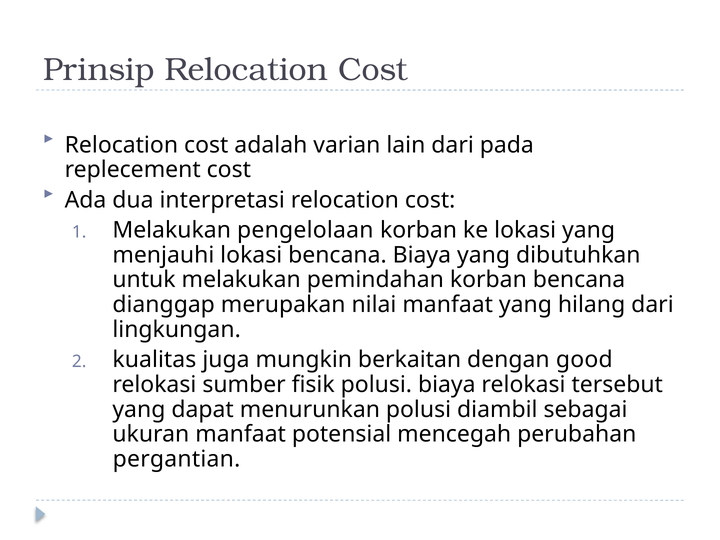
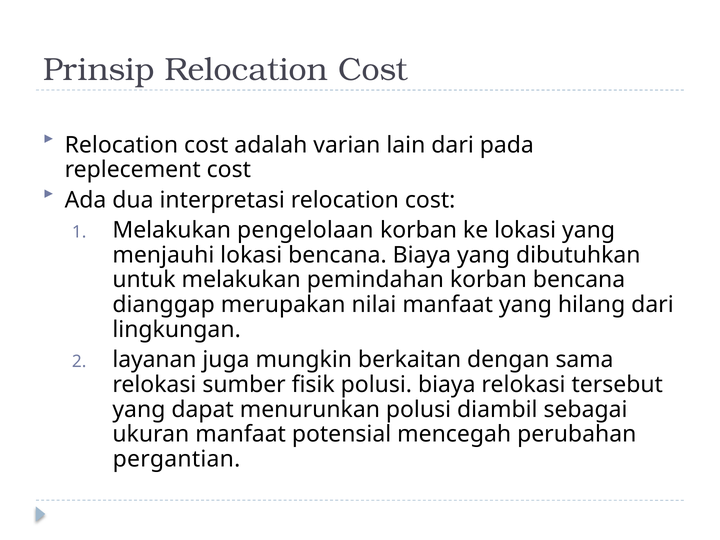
kualitas: kualitas -> layanan (154, 360)
good: good -> sama (585, 360)
